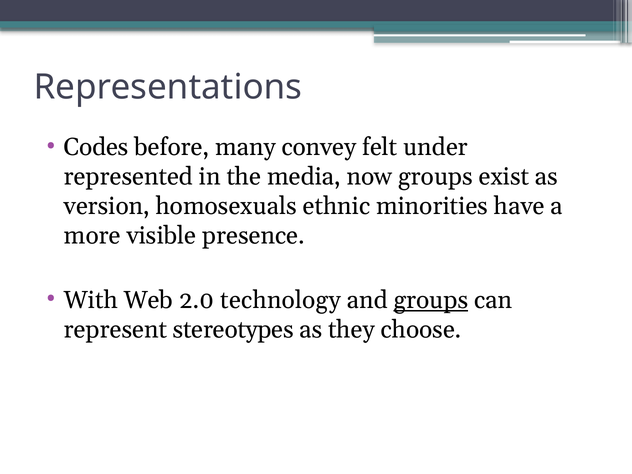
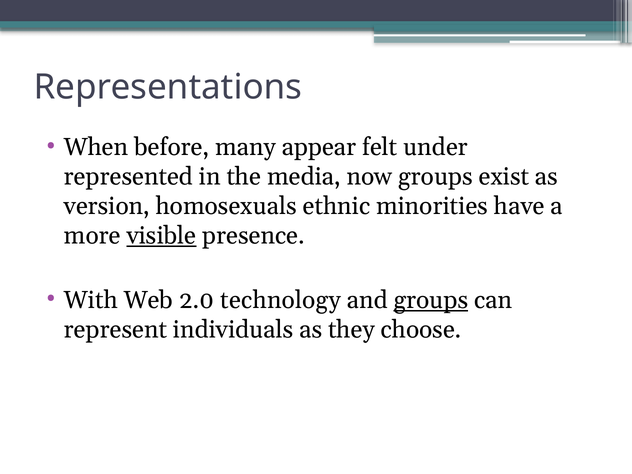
Codes: Codes -> When (96, 147)
convey: convey -> appear (319, 147)
visible underline: none -> present (161, 236)
stereotypes: stereotypes -> individuals (233, 329)
